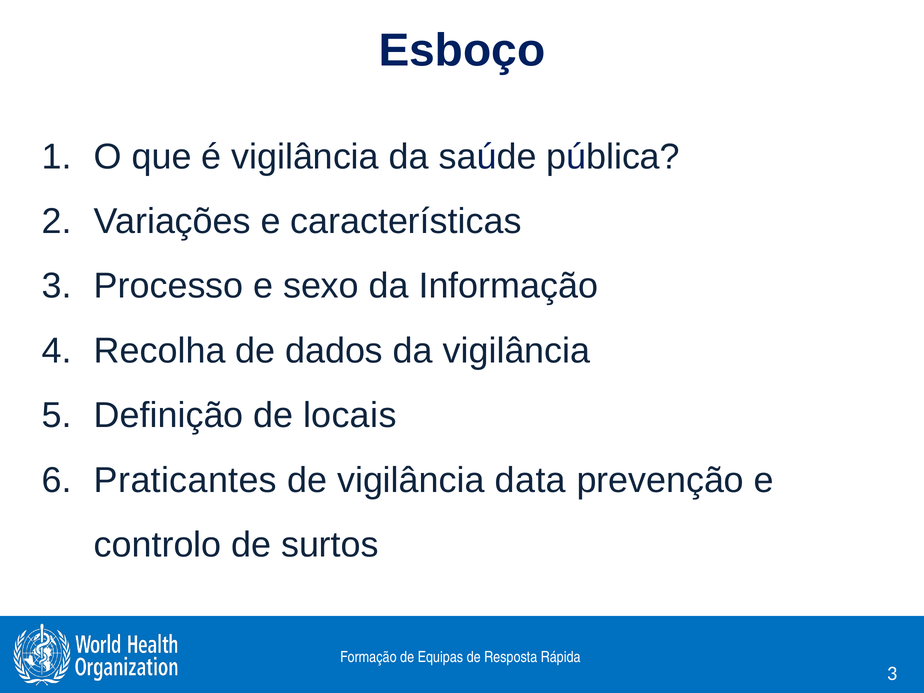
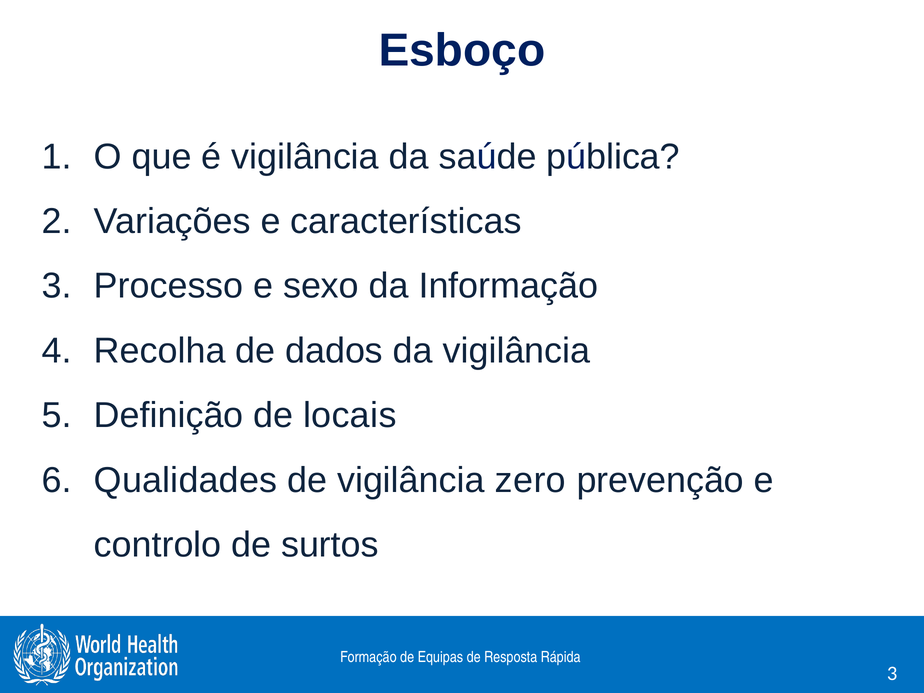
Praticantes: Praticantes -> Qualidades (186, 480)
data: data -> zero (530, 480)
